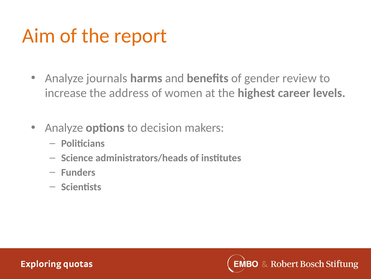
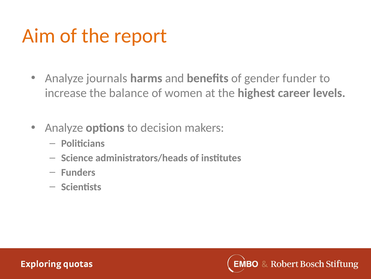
review: review -> funder (300, 78)
address: address -> balance (129, 93)
